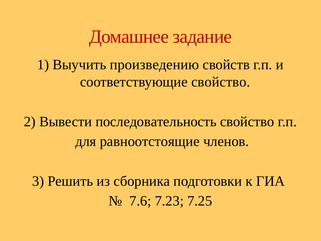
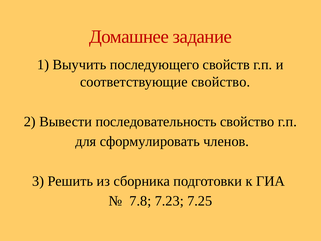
произведению: произведению -> последующего (155, 65)
равноотстоящие: равноотстоящие -> сформулировать (150, 141)
7.6: 7.6 -> 7.8 (140, 201)
